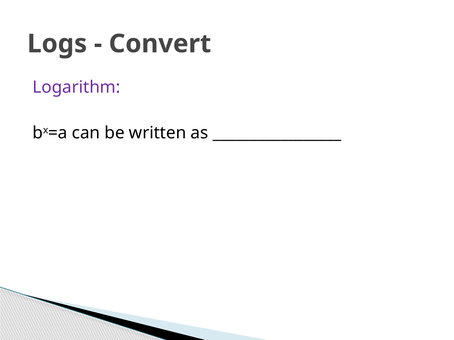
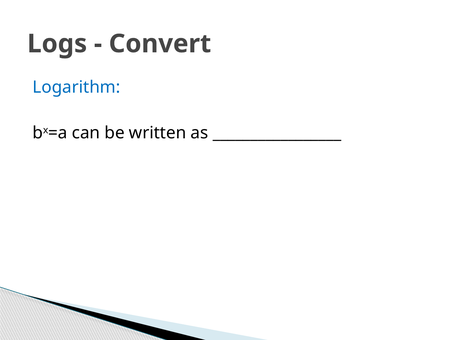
Logarithm colour: purple -> blue (77, 87)
